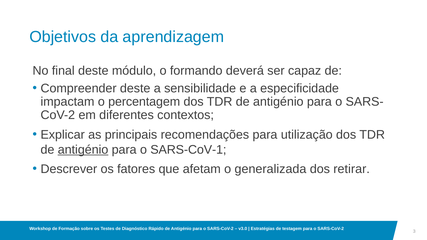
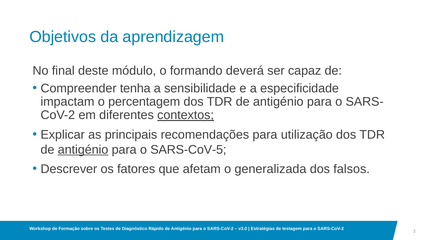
Compreender deste: deste -> tenha (135, 88)
contextos underline: none -> present (186, 115)
SARS-CoV-1: SARS-CoV-1 -> SARS-CoV-5 (188, 150)
retirar: retirar -> falsos (352, 169)
